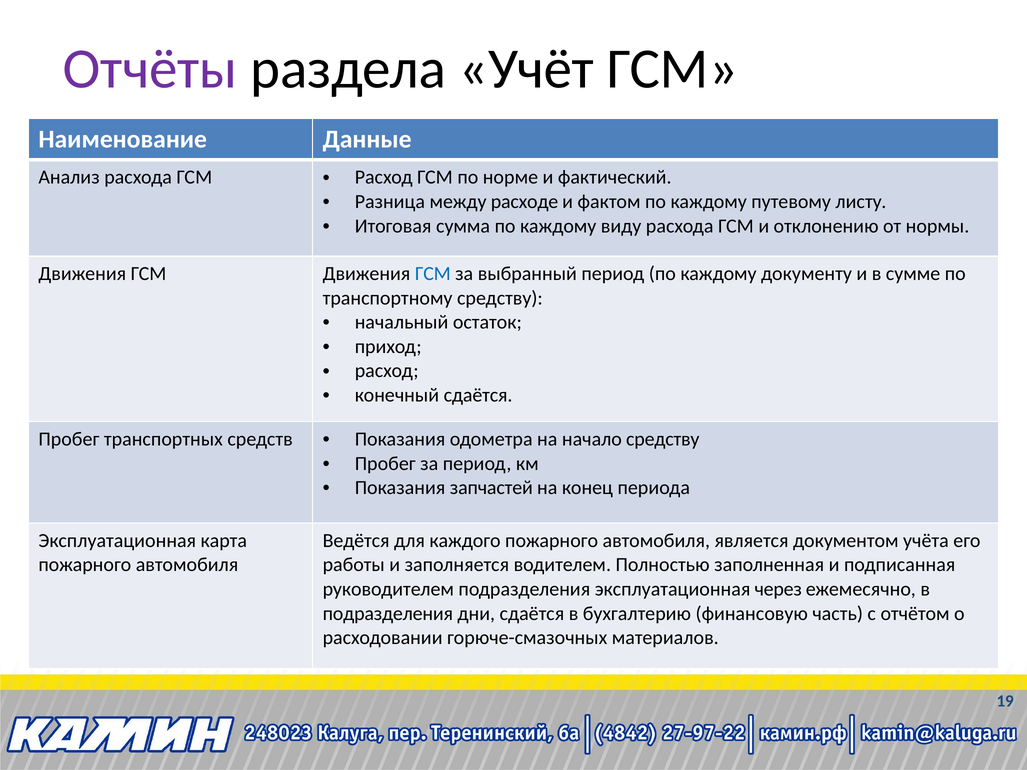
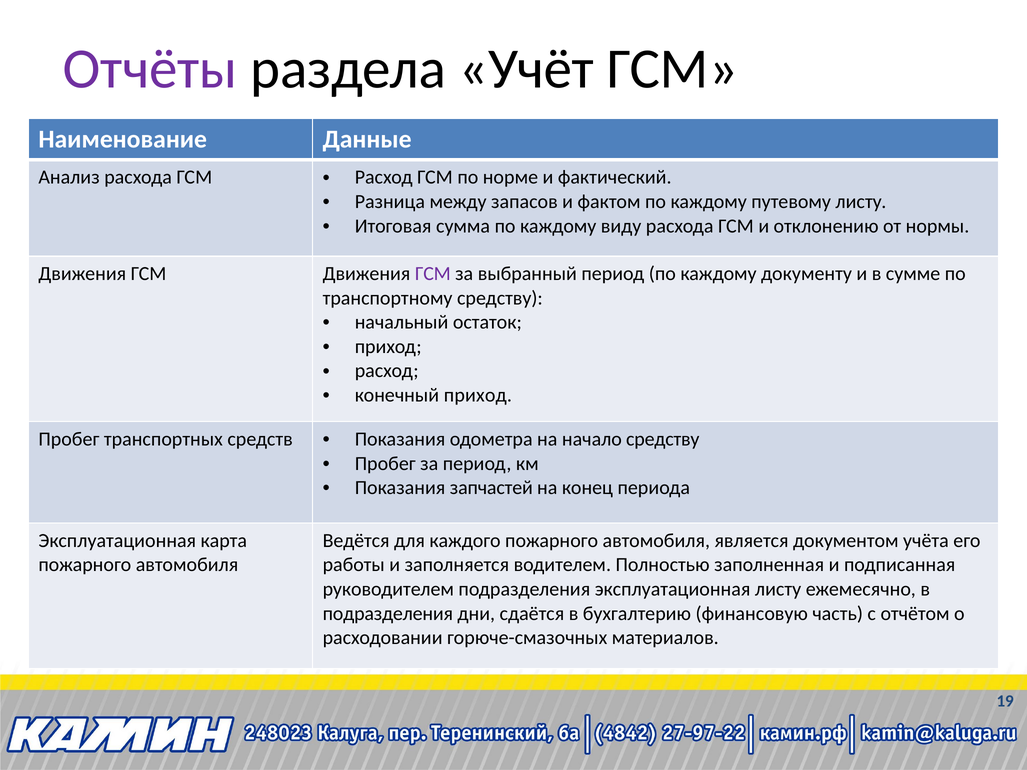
расходе: расходе -> запасов (524, 202)
ГСМ colour: blue -> purple (433, 274)
конечный сдаётся: сдаётся -> приход (478, 395)
эксплуатационная через: через -> листу (778, 589)
